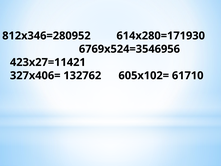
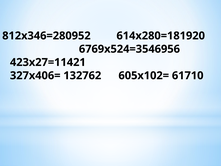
614х280=171930: 614х280=171930 -> 614х280=181920 (161, 36)
